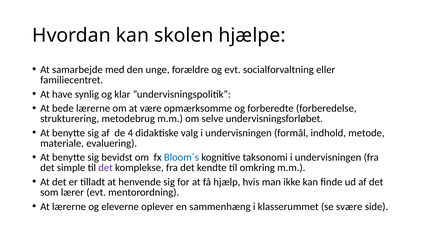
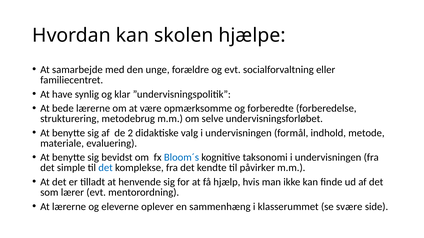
4: 4 -> 2 (130, 133)
det colour: purple -> blue (106, 168)
omkring: omkring -> påvirker (257, 168)
